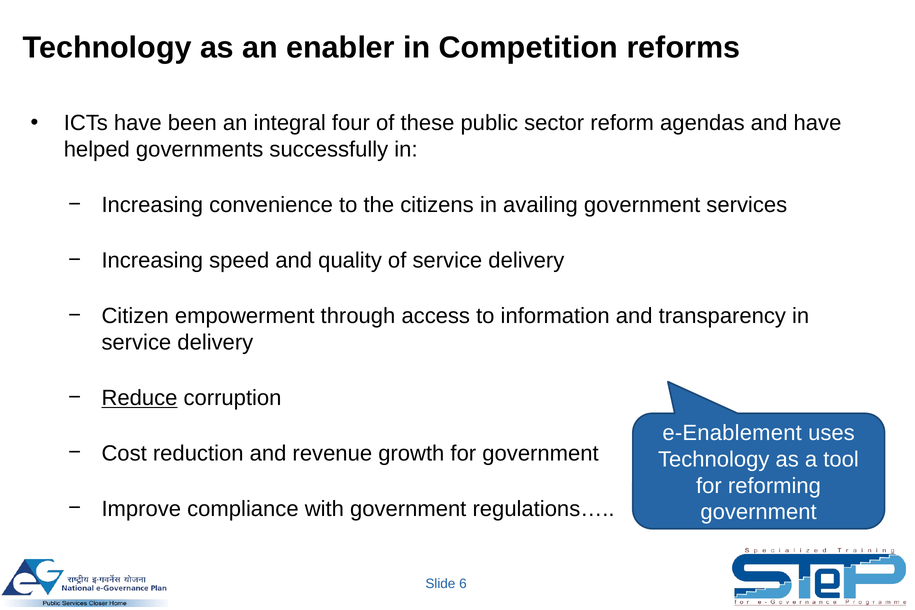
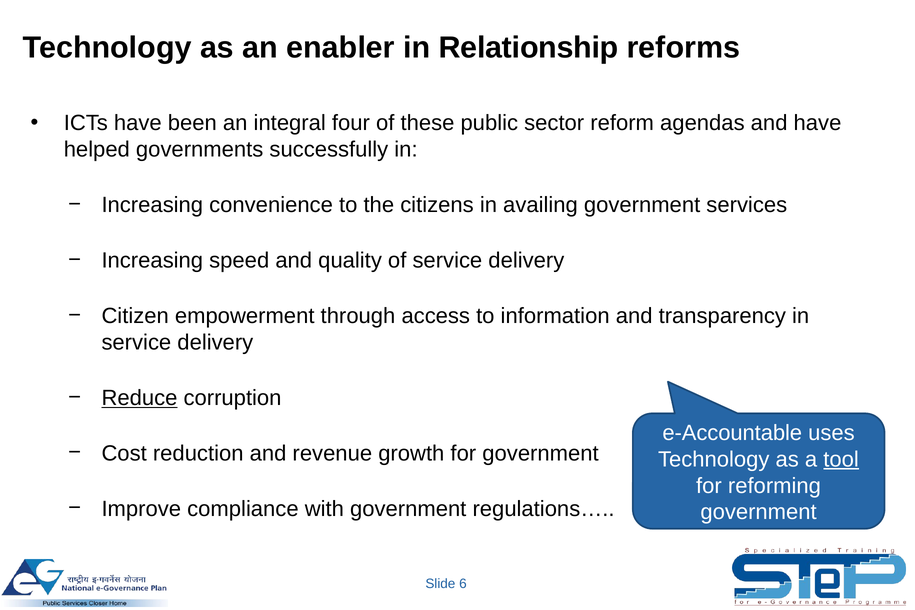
Competition: Competition -> Relationship (529, 48)
e-Enablement: e-Enablement -> e-Accountable (732, 433)
tool underline: none -> present (841, 459)
